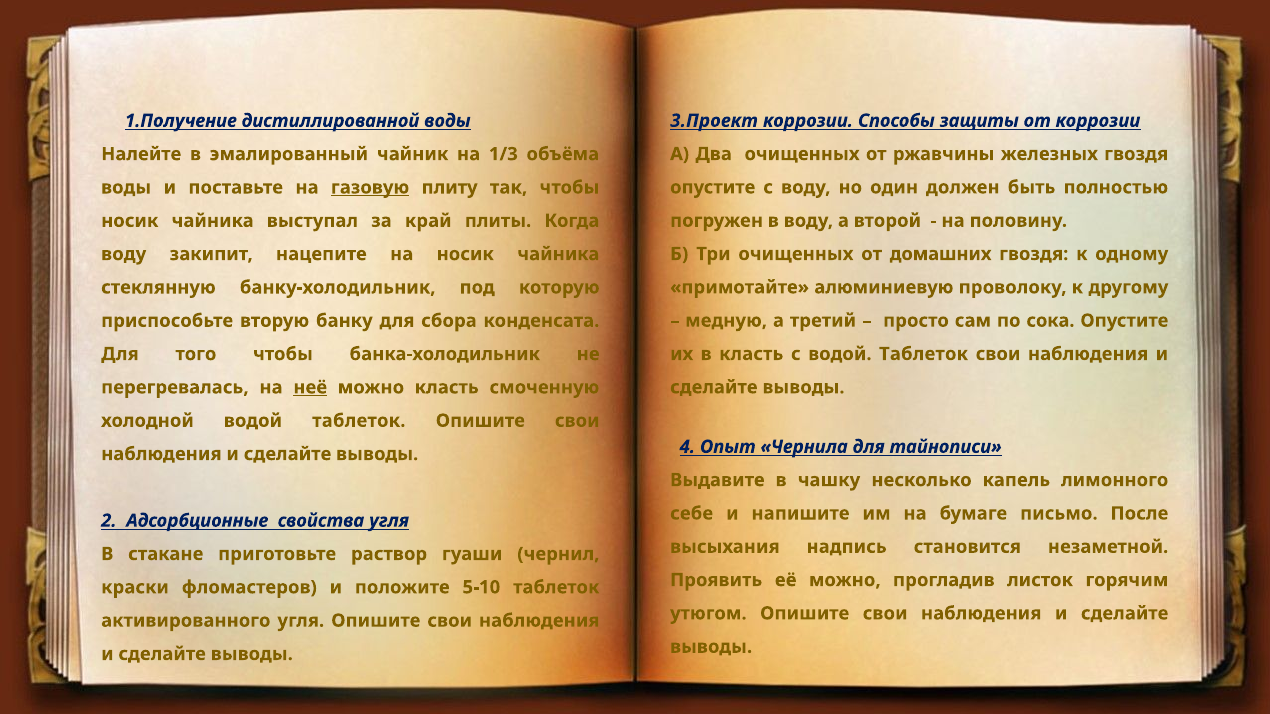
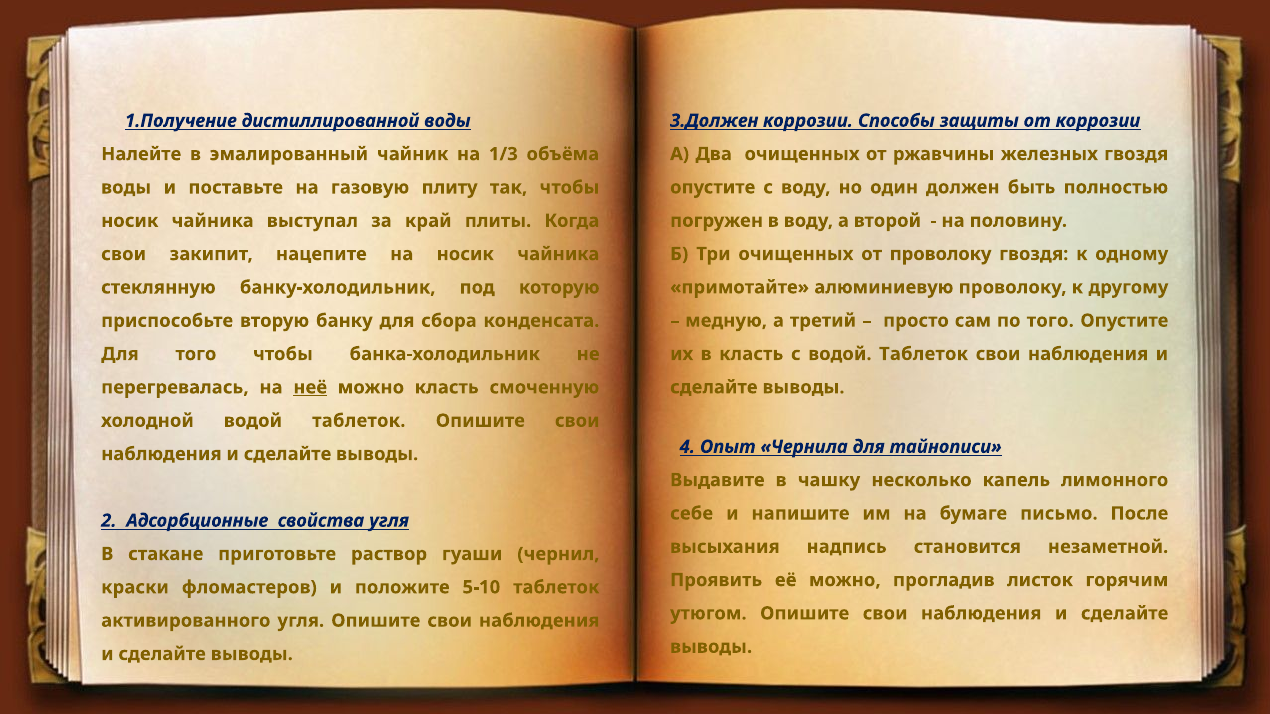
3.Проект: 3.Проект -> 3.Должен (714, 121)
газовую underline: present -> none (370, 188)
от домашних: домашних -> проволоку (941, 254)
воду: воду -> свои (124, 254)
по сока: сока -> того (1050, 321)
